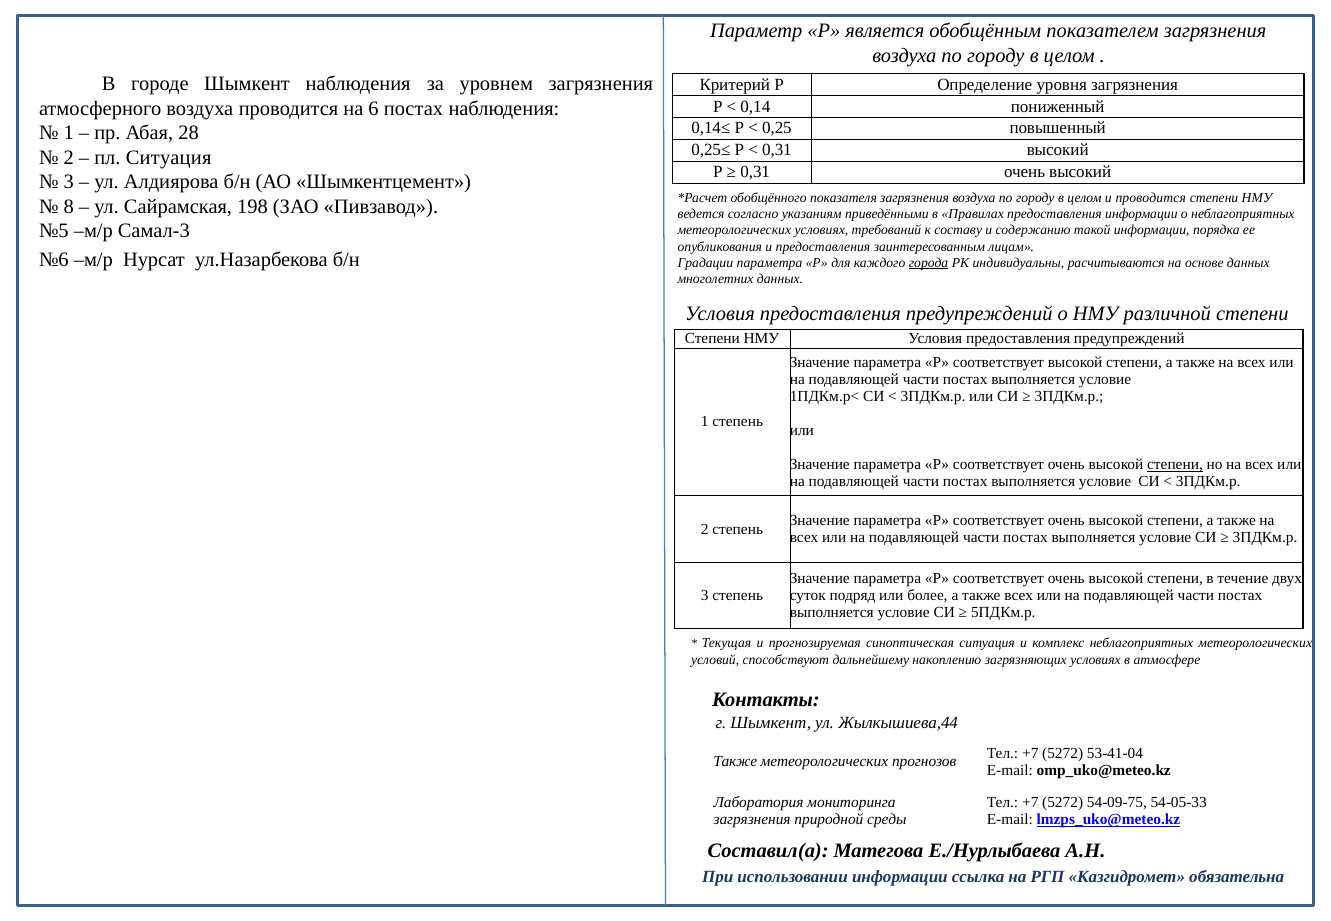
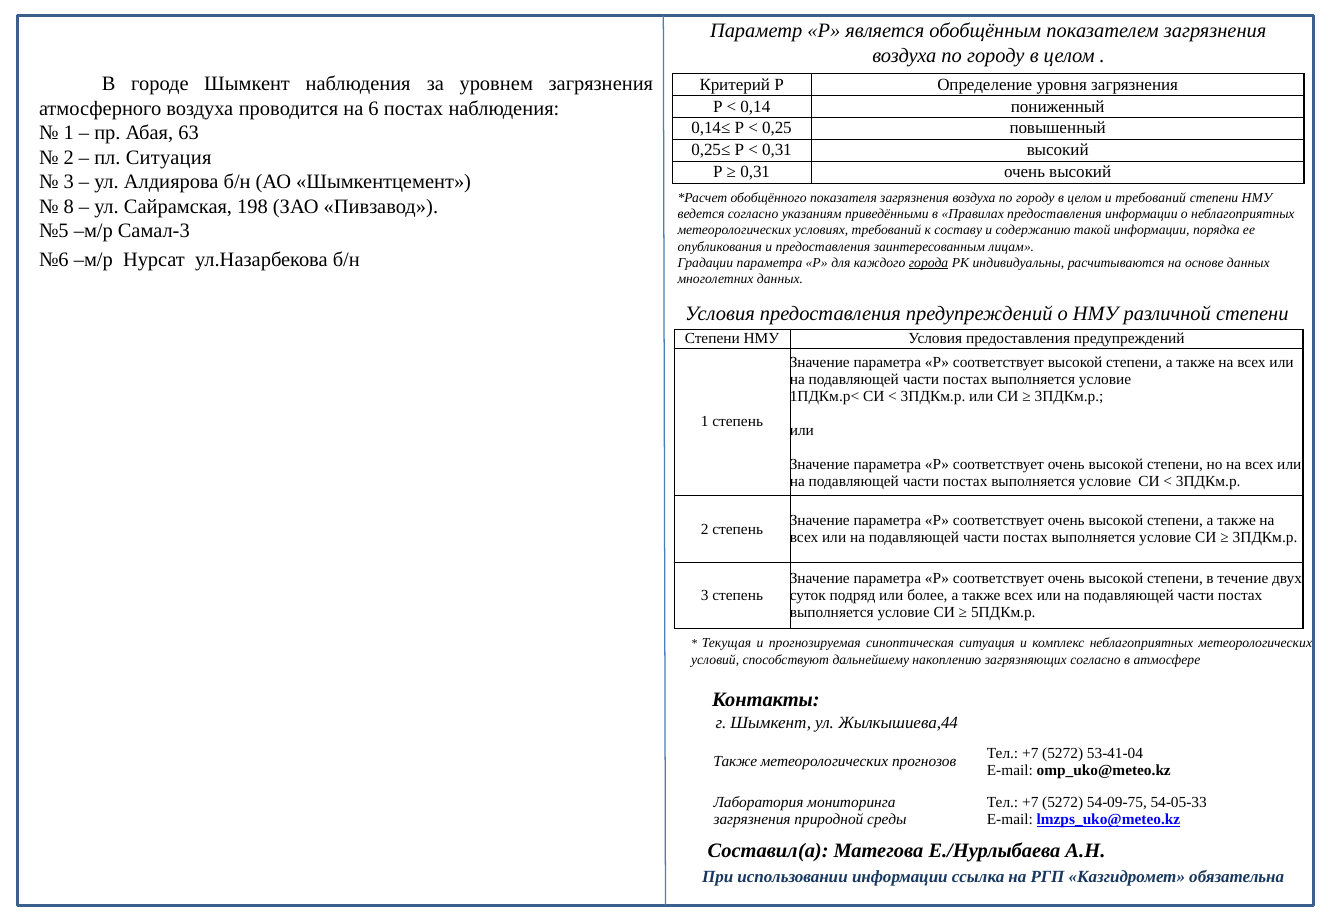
28: 28 -> 63 (189, 133)
и проводится: проводится -> требований (1151, 198)
степени underline: present -> none (1175, 465)
загрязняющих условиях: условиях -> согласно (1096, 660)
